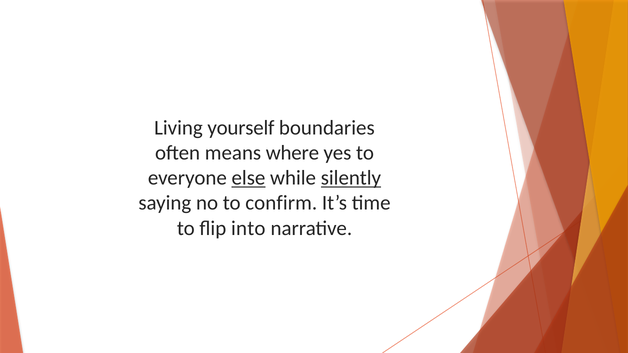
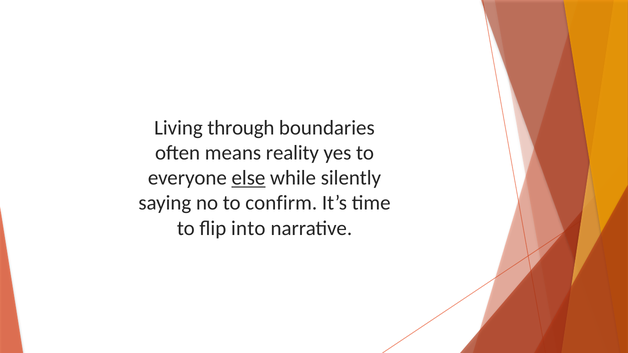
yourself: yourself -> through (241, 128)
where: where -> reality (292, 153)
silently underline: present -> none (351, 178)
